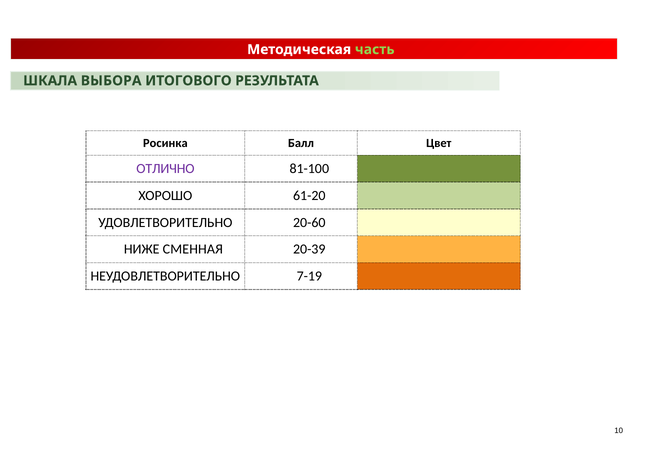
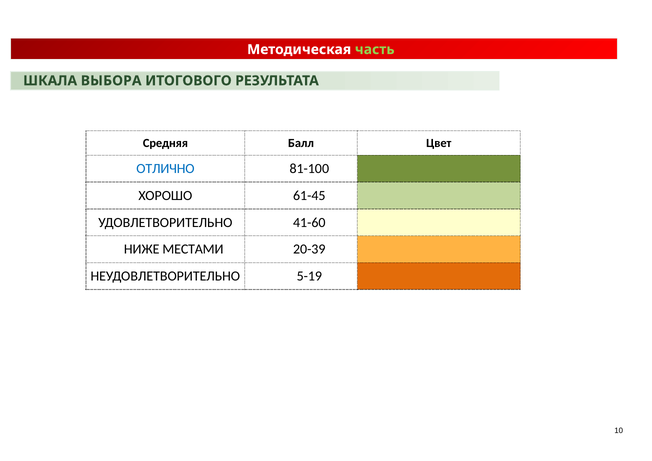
Росинка: Росинка -> Средняя (165, 143)
ОТЛИЧНО colour: purple -> blue (165, 169)
61-20: 61-20 -> 61-45 (309, 196)
20-60: 20-60 -> 41-60 (309, 223)
СМЕННАЯ: СМЕННАЯ -> МЕСТАМИ (193, 249)
7-19: 7-19 -> 5-19 (309, 276)
